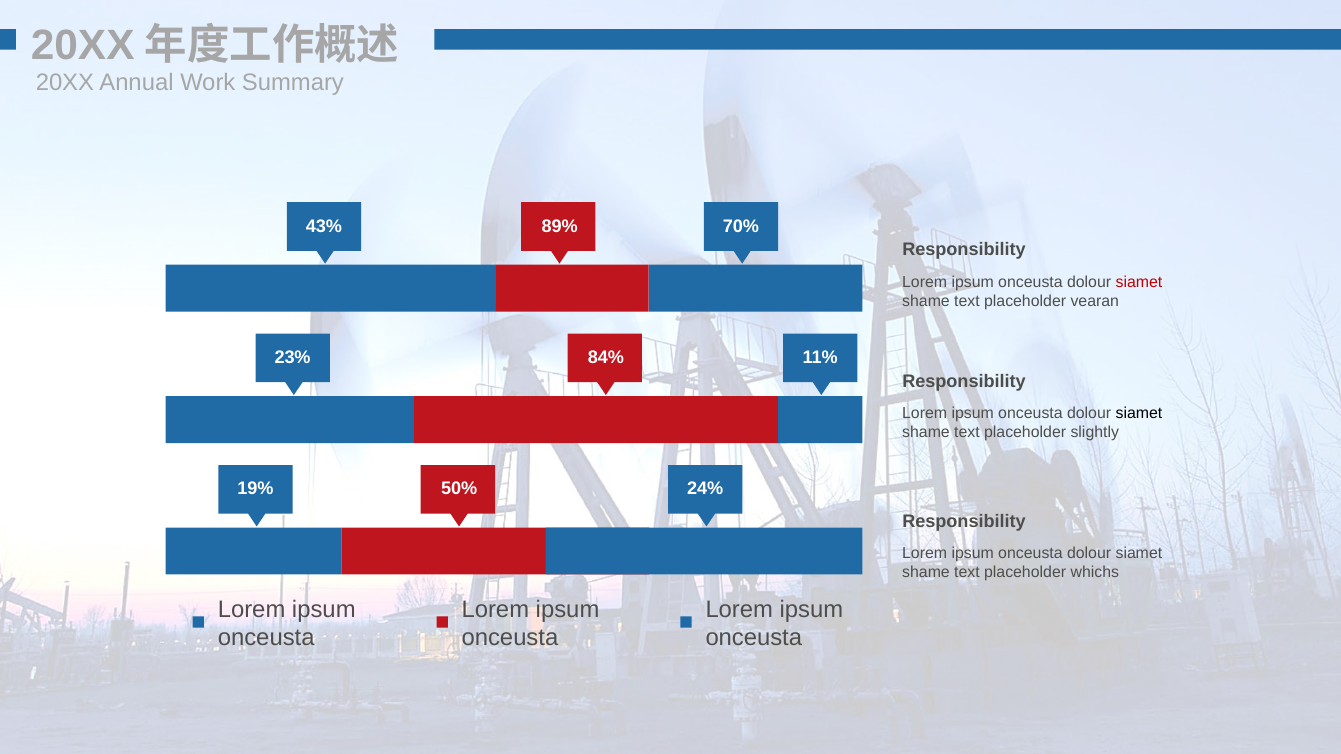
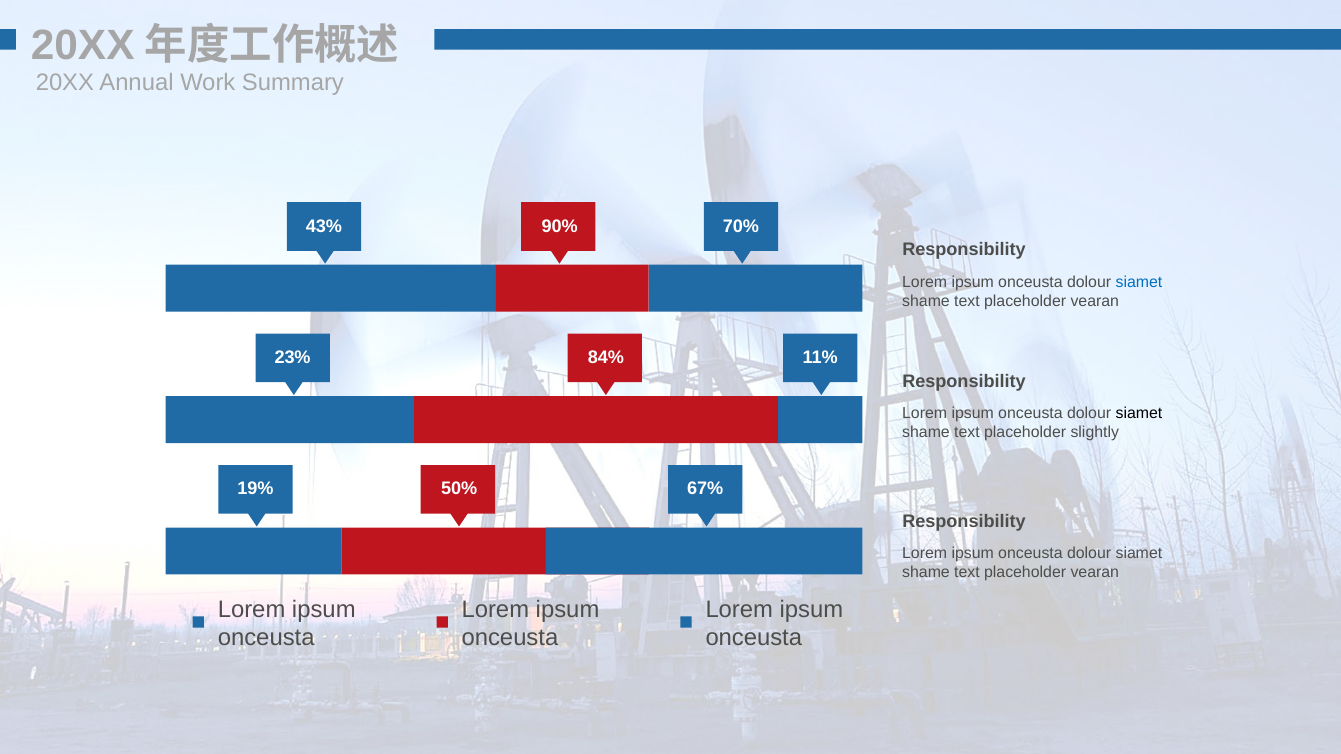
89%: 89% -> 90% (560, 227)
siamet colour: red -> blue (1139, 282)
24%: 24% -> 67% (705, 489)
whichs: whichs -> vearan (1095, 573)
